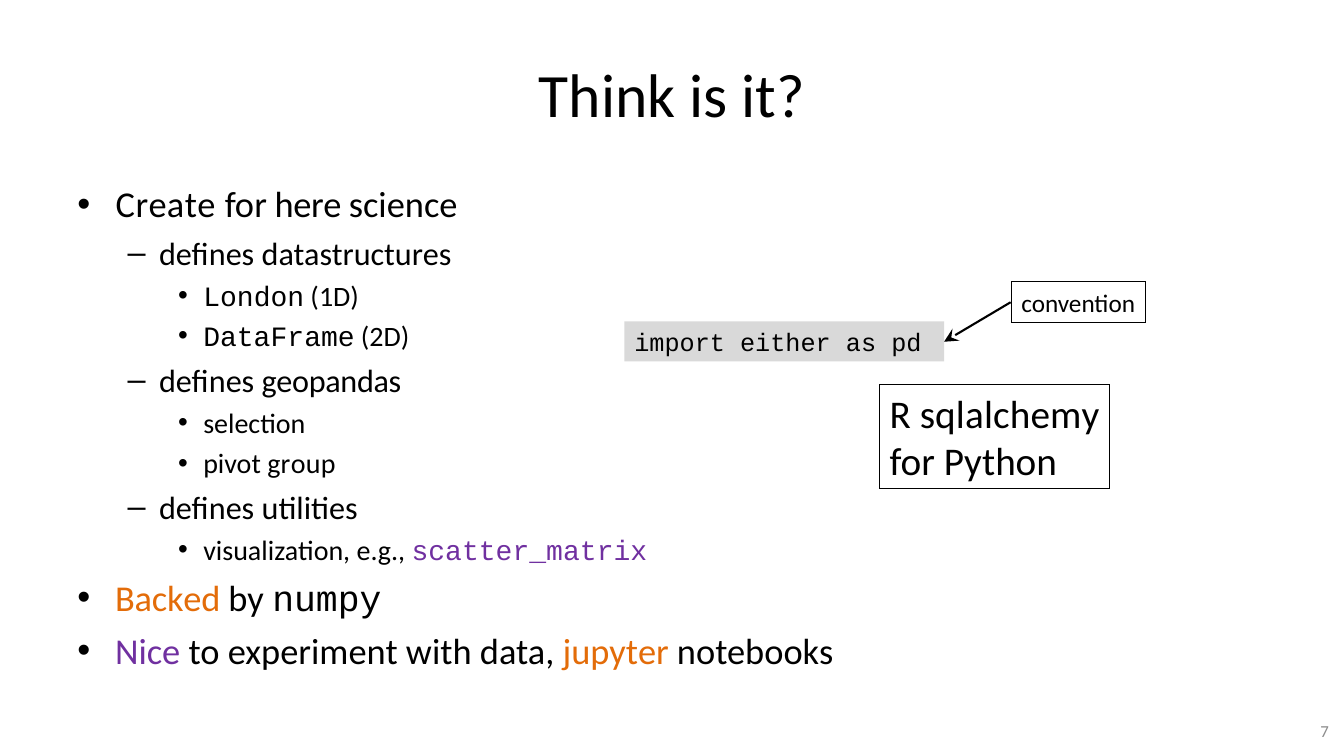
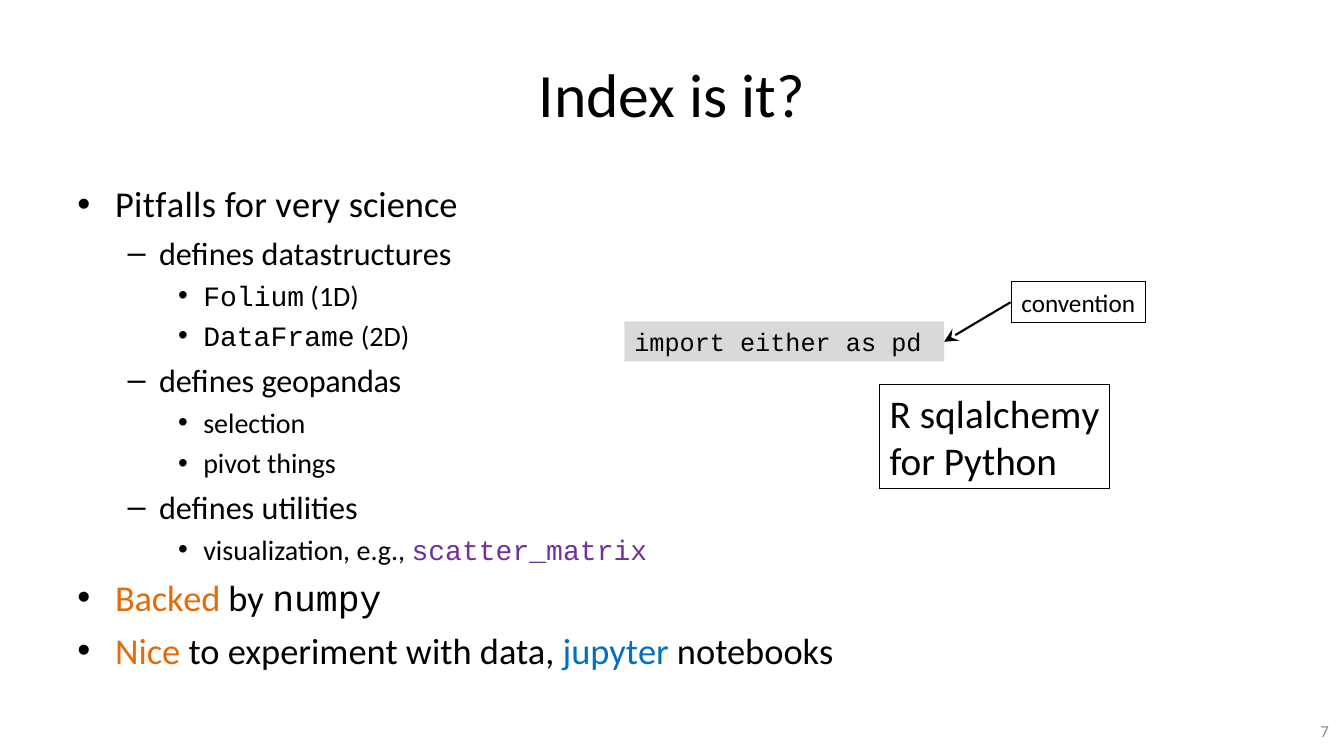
Think: Think -> Index (607, 98)
Create: Create -> Pitfalls (166, 206)
here: here -> very (308, 206)
London: London -> Folium (254, 297)
group: group -> things (302, 464)
Nice colour: purple -> orange (148, 652)
jupyter colour: orange -> blue (616, 652)
